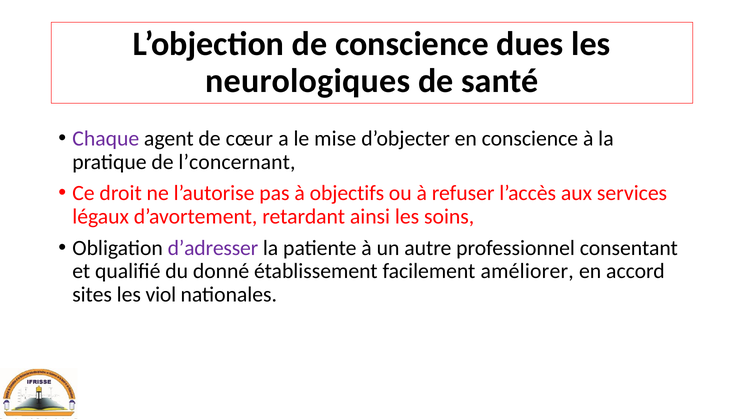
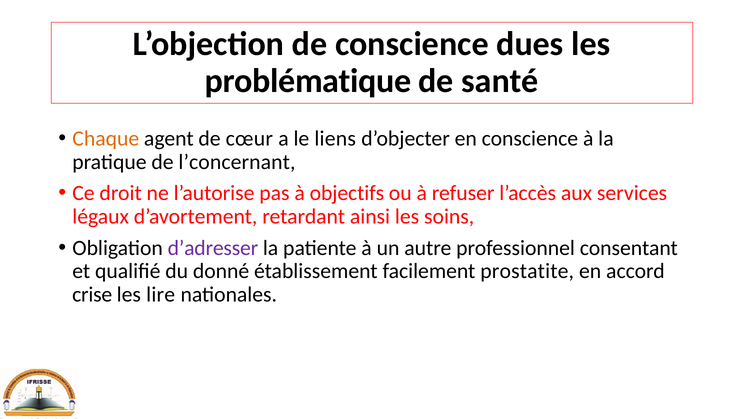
neurologiques: neurologiques -> problématique (308, 81)
Chaque colour: purple -> orange (106, 138)
mise: mise -> liens (335, 138)
améliorer: améliorer -> prostatite (527, 271)
sites: sites -> crise (92, 294)
viol: viol -> lire (161, 294)
